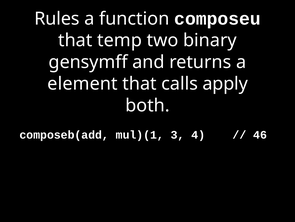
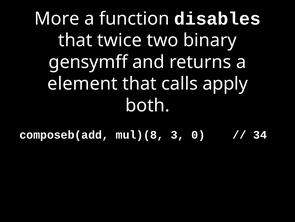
Rules: Rules -> More (57, 19)
composeu: composeu -> disables (217, 19)
temp: temp -> twice (120, 40)
mul)(1: mul)(1 -> mul)(8 (140, 135)
4: 4 -> 0 (198, 135)
46: 46 -> 34 (260, 135)
